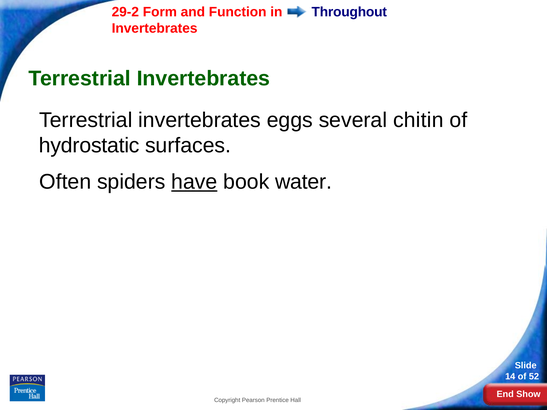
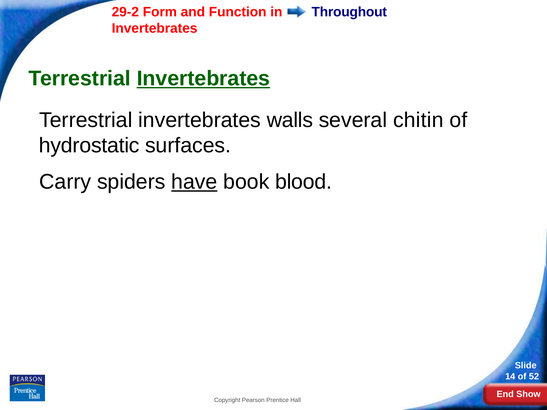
Invertebrates underline: none -> present (203, 79)
eggs: eggs -> walls (290, 120)
Often: Often -> Carry (65, 182)
water: water -> blood (304, 182)
